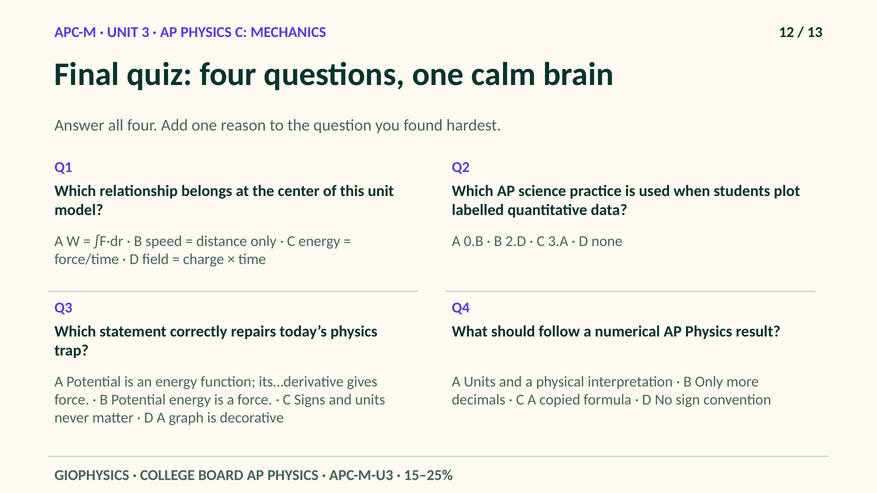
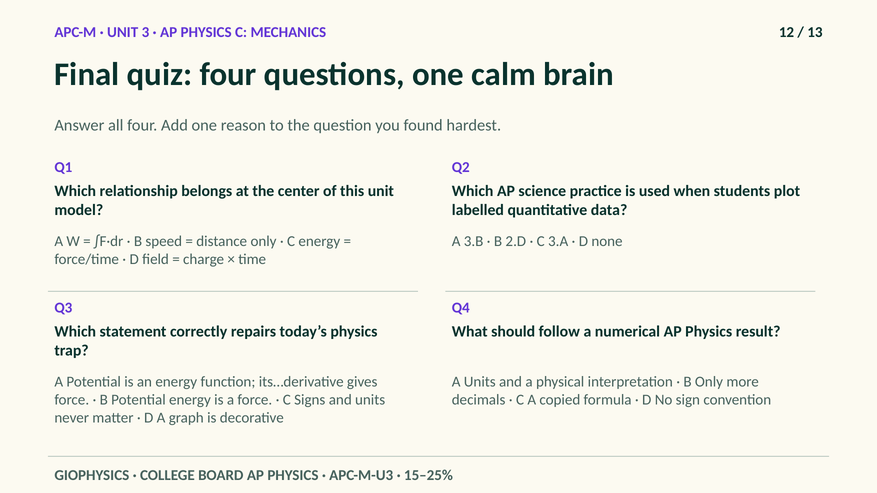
0.B: 0.B -> 3.B (474, 241)
